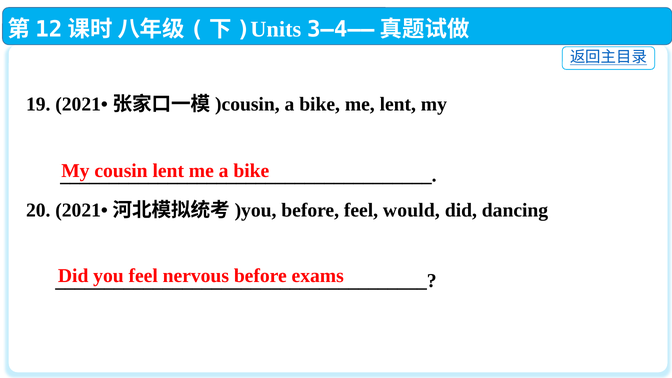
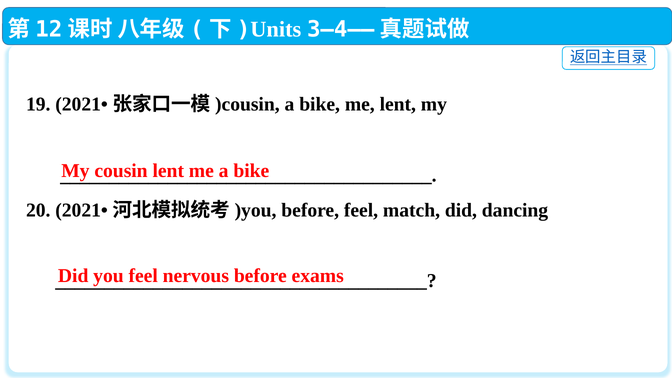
would: would -> match (412, 210)
